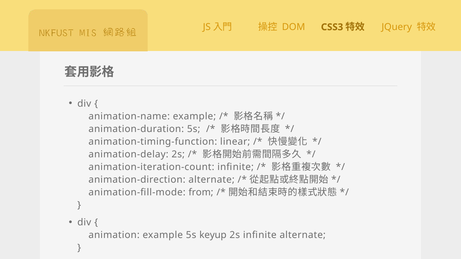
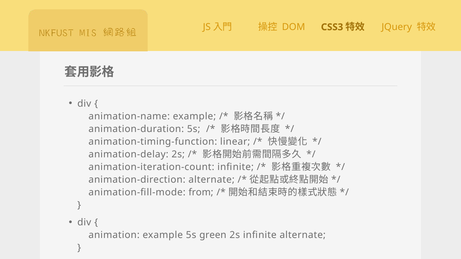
keyup: keyup -> green (213, 235)
